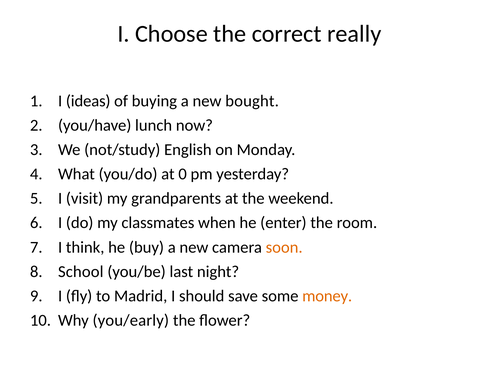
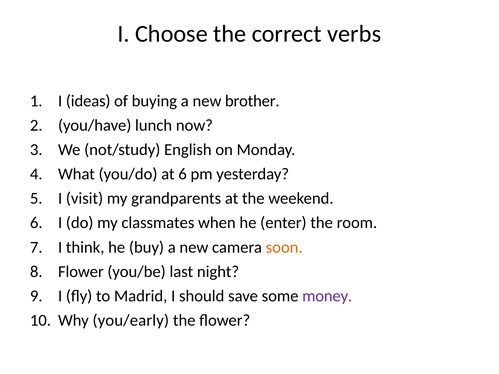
really: really -> verbs (354, 34)
bought: bought -> brother (252, 101)
at 0: 0 -> 6 (183, 174)
School: School -> Flower (81, 272)
money colour: orange -> purple (327, 296)
